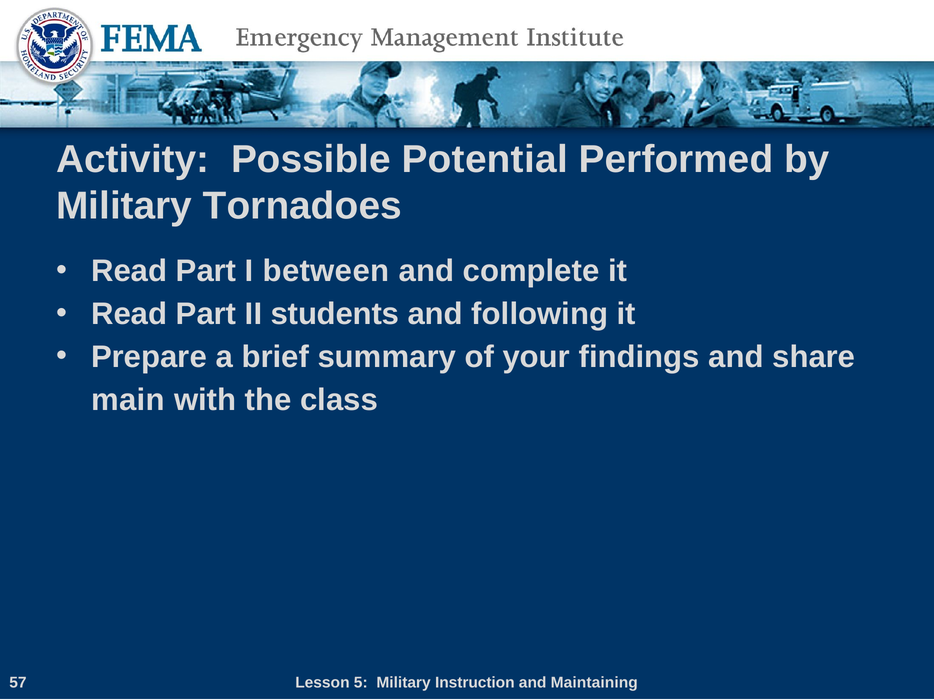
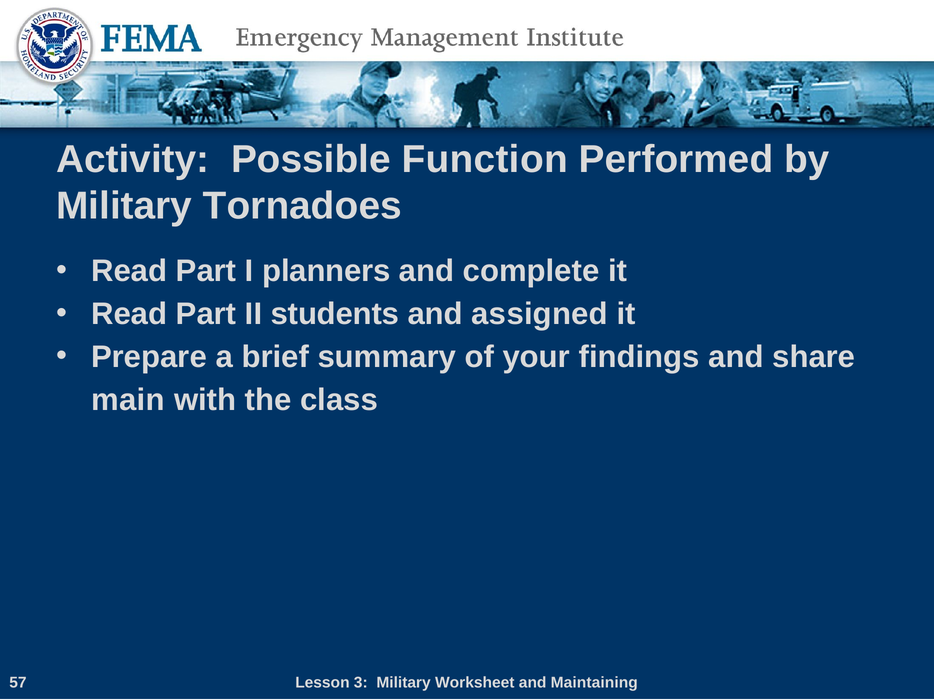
Potential: Potential -> Function (485, 160)
between: between -> planners (326, 271)
following: following -> assigned (540, 314)
5: 5 -> 3 (361, 683)
Instruction: Instruction -> Worksheet (475, 683)
